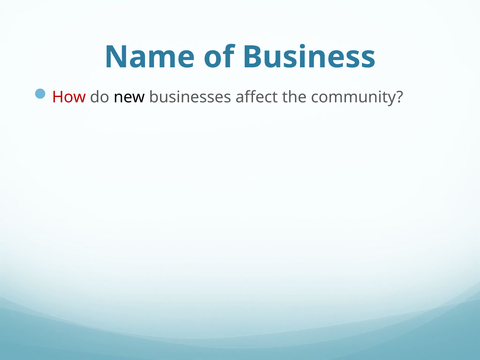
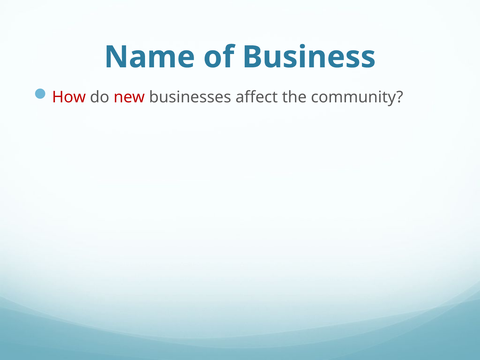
new colour: black -> red (129, 97)
